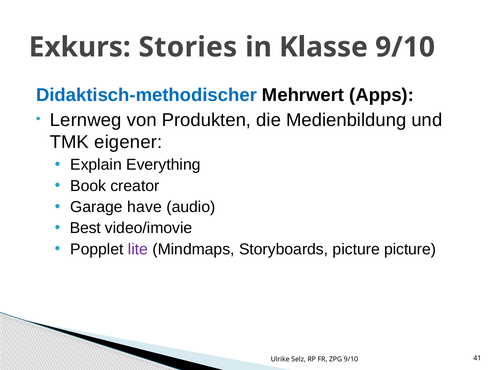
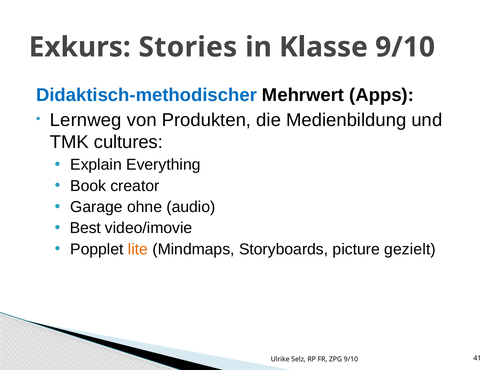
eigener: eigener -> cultures (128, 142)
have: have -> ohne (145, 207)
lite colour: purple -> orange (138, 249)
picture picture: picture -> gezielt (410, 249)
